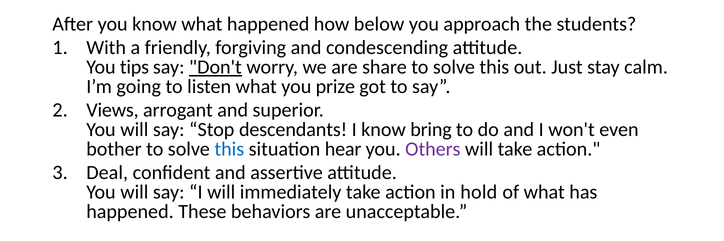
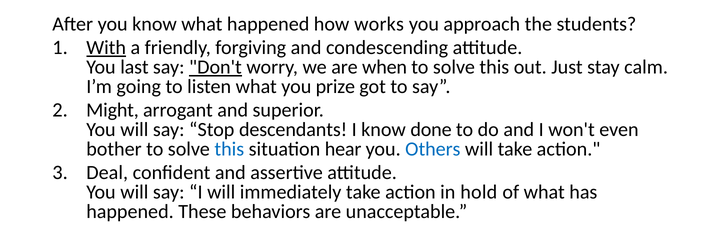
below: below -> works (379, 24)
With underline: none -> present (106, 48)
tips: tips -> last (134, 67)
share: share -> when (385, 67)
Views: Views -> Might (113, 110)
bring: bring -> done (431, 130)
Others colour: purple -> blue (433, 149)
